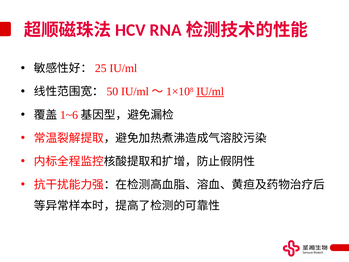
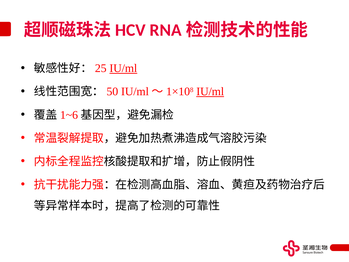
IU/ml underline: none -> present (123, 68)
